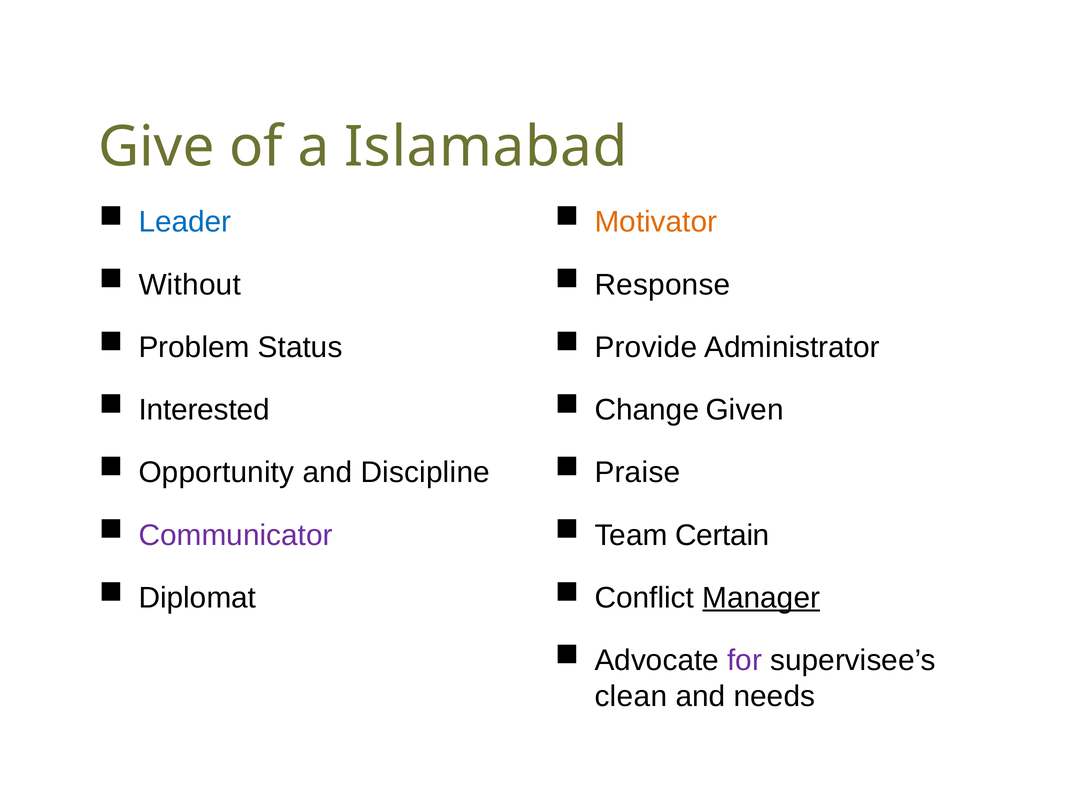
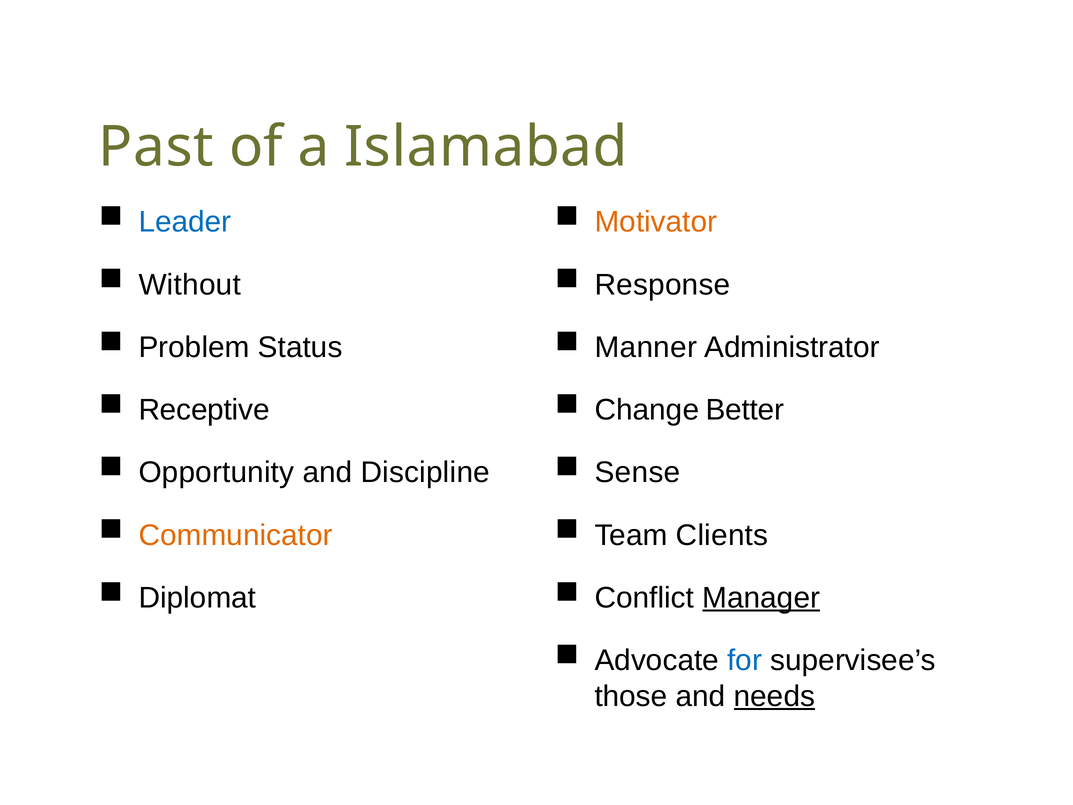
Give: Give -> Past (156, 147)
Provide: Provide -> Manner (646, 347)
Interested: Interested -> Receptive (204, 410)
Given: Given -> Better (745, 410)
Praise: Praise -> Sense (638, 472)
Communicator colour: purple -> orange (236, 535)
Certain: Certain -> Clients (722, 535)
for colour: purple -> blue (745, 660)
clean: clean -> those (631, 696)
needs underline: none -> present (774, 696)
